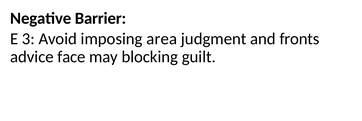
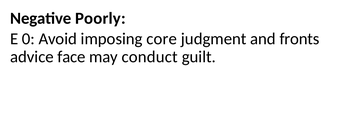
Barrier: Barrier -> Poorly (100, 18)
3: 3 -> 0 (28, 39)
area: area -> core (162, 39)
blocking: blocking -> conduct (150, 57)
